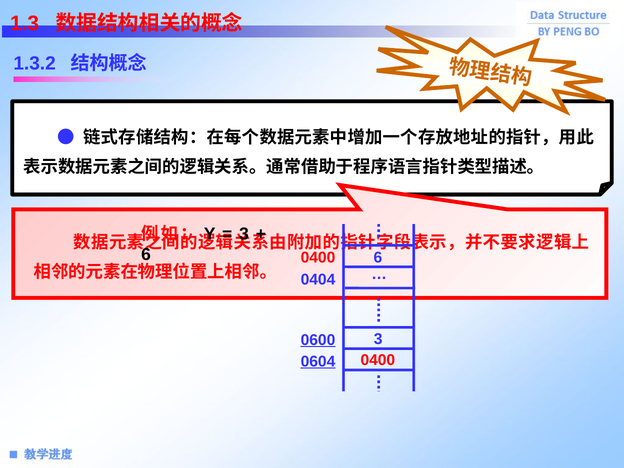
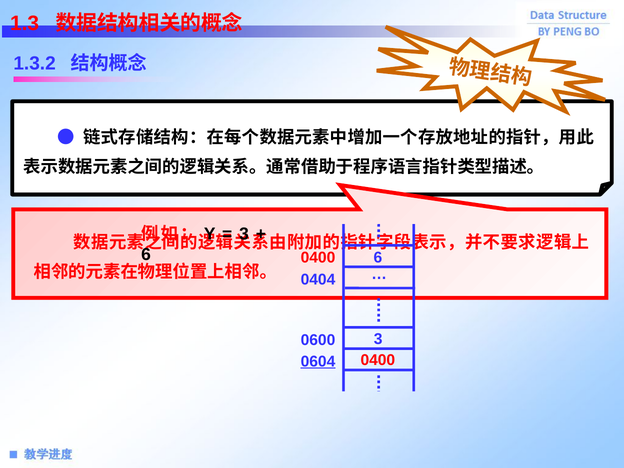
0600 underline: present -> none (318, 340)
